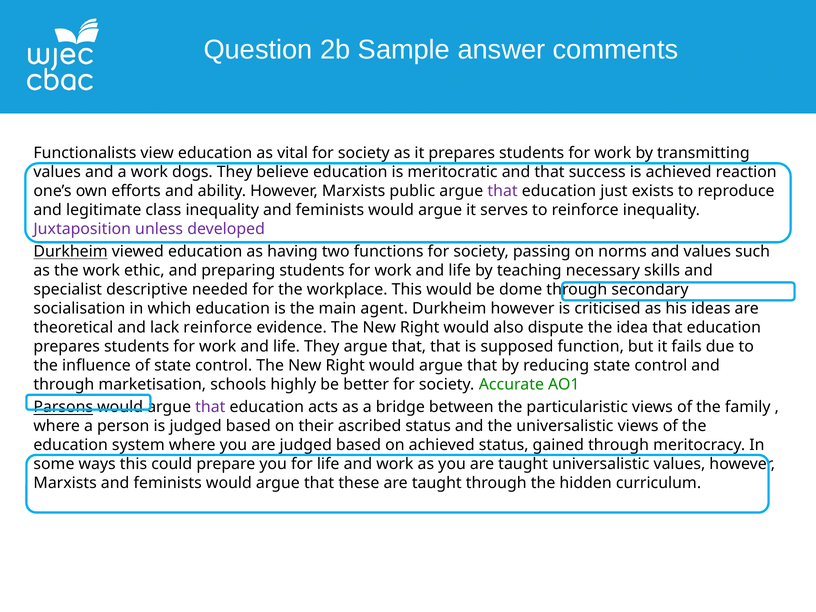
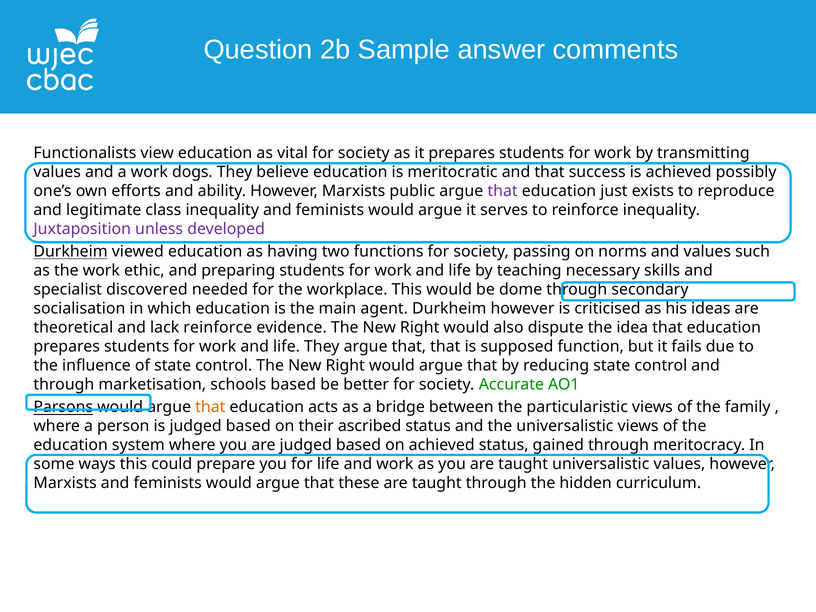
reaction: reaction -> possibly (746, 172)
descriptive: descriptive -> discovered (147, 289)
schools highly: highly -> based (293, 385)
that colour: purple -> orange (210, 407)
